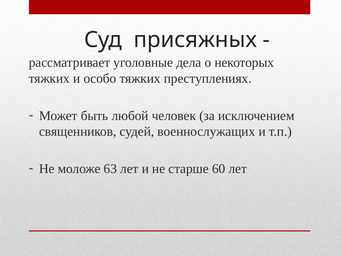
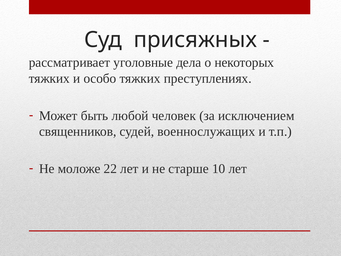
63: 63 -> 22 (110, 169)
60: 60 -> 10 (219, 169)
